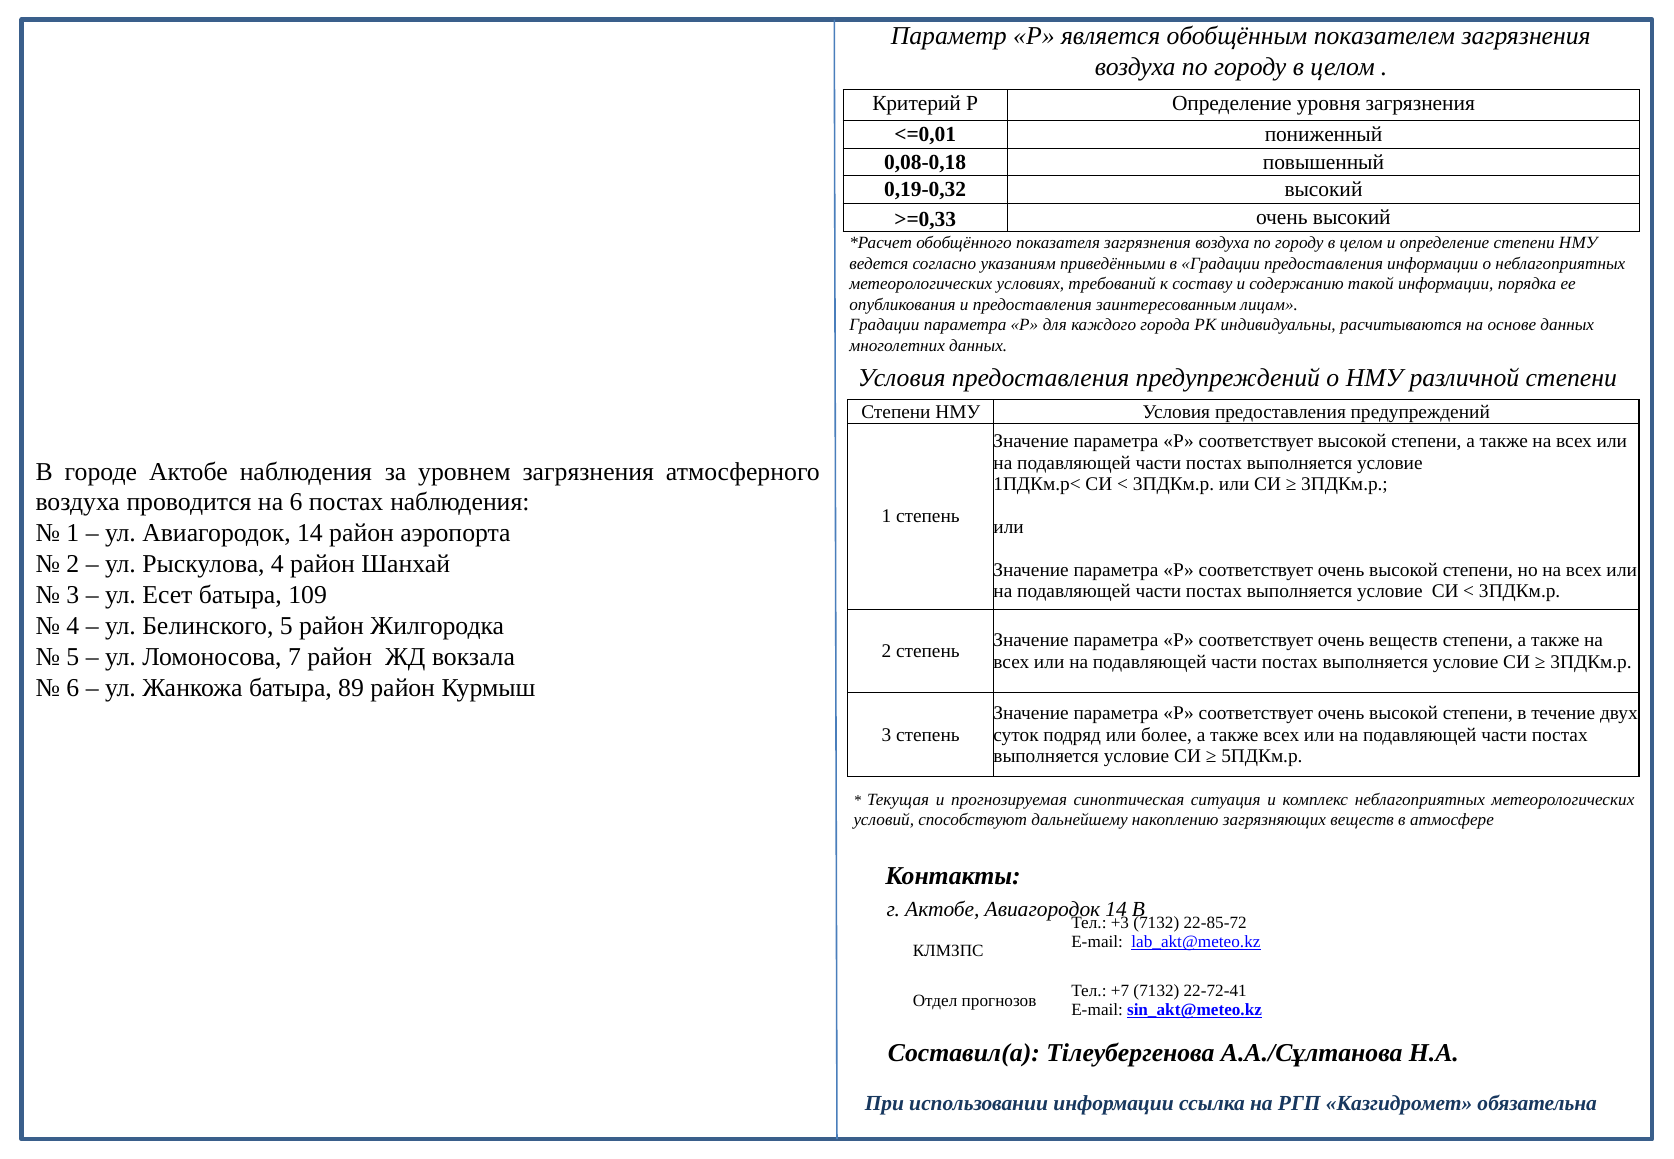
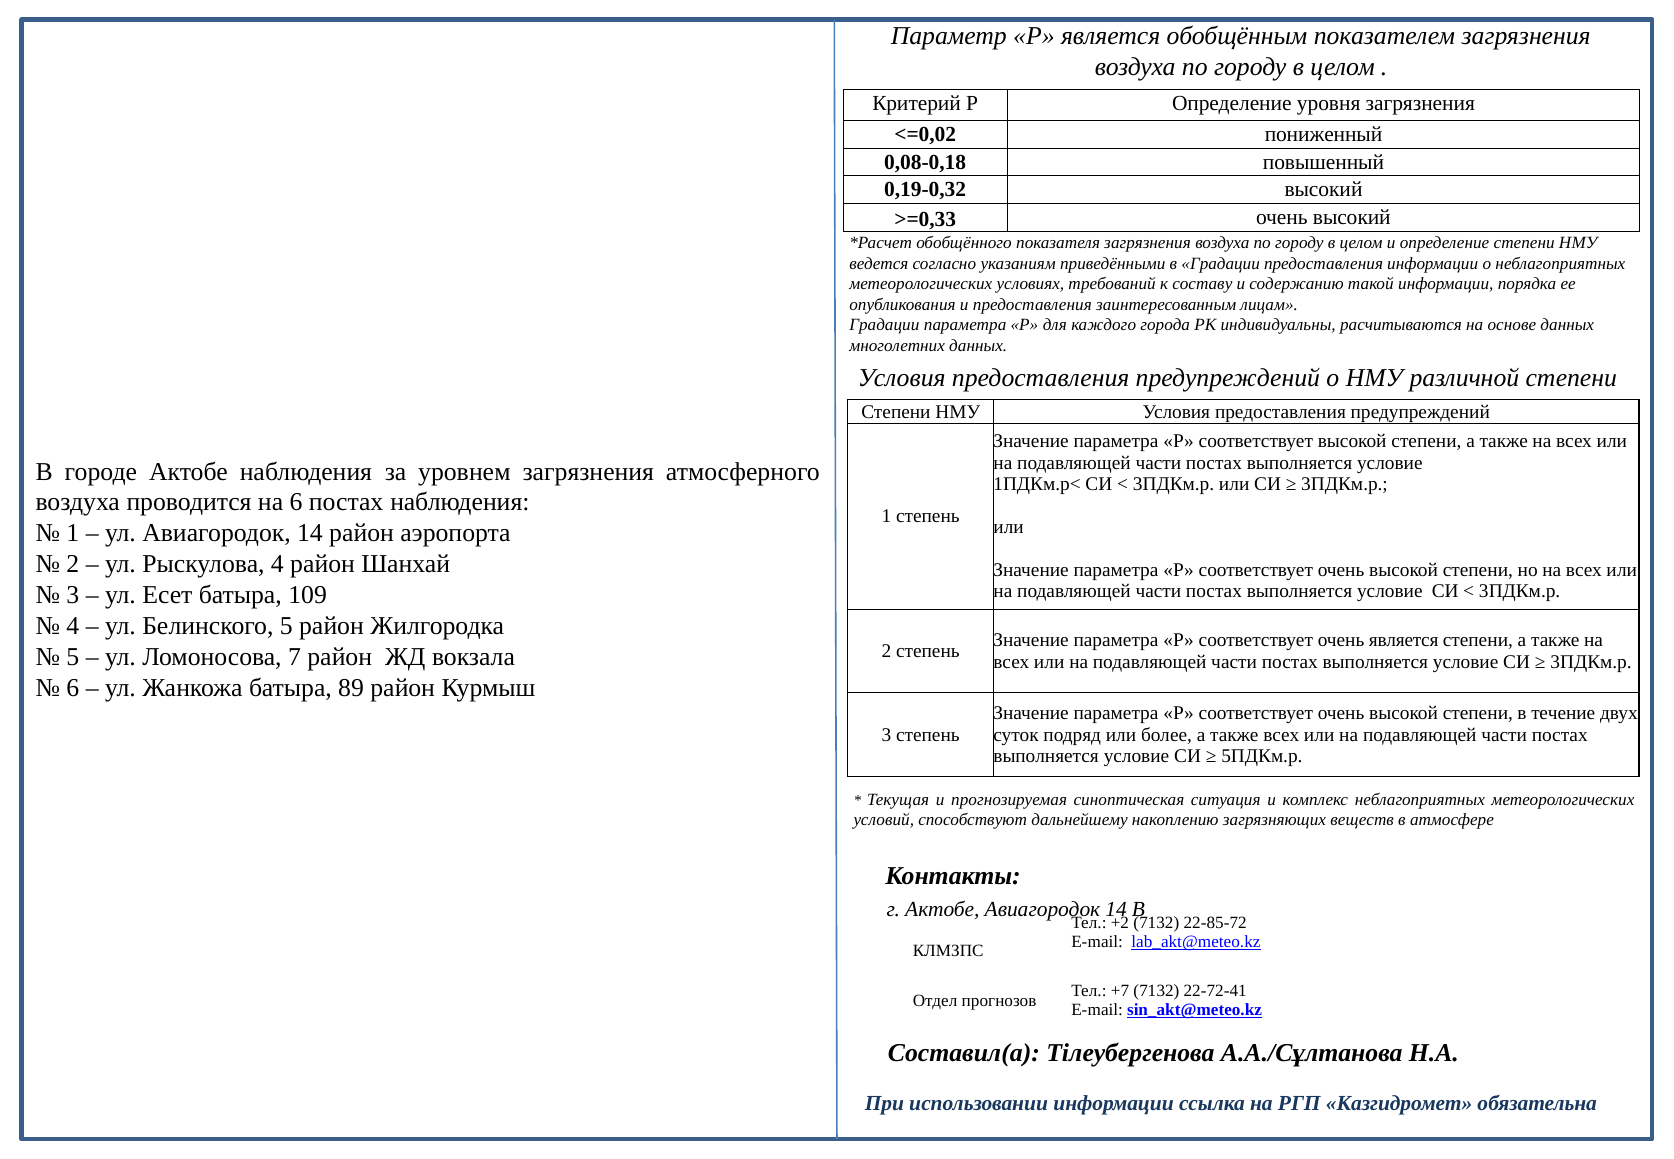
<=0,01: <=0,01 -> <=0,02 (925, 135)
очень веществ: веществ -> является (1404, 640)
+3: +3 -> +2 (1120, 923)
